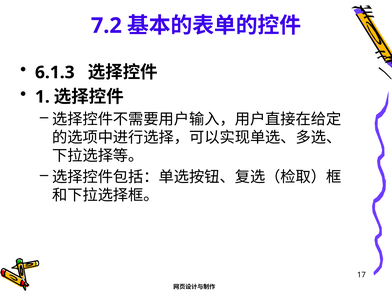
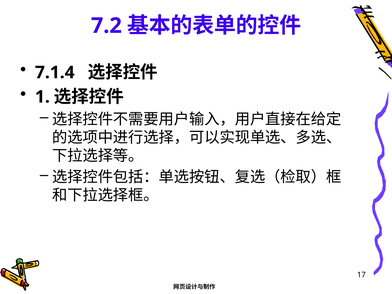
6.1.3: 6.1.3 -> 7.1.4 (55, 72)
